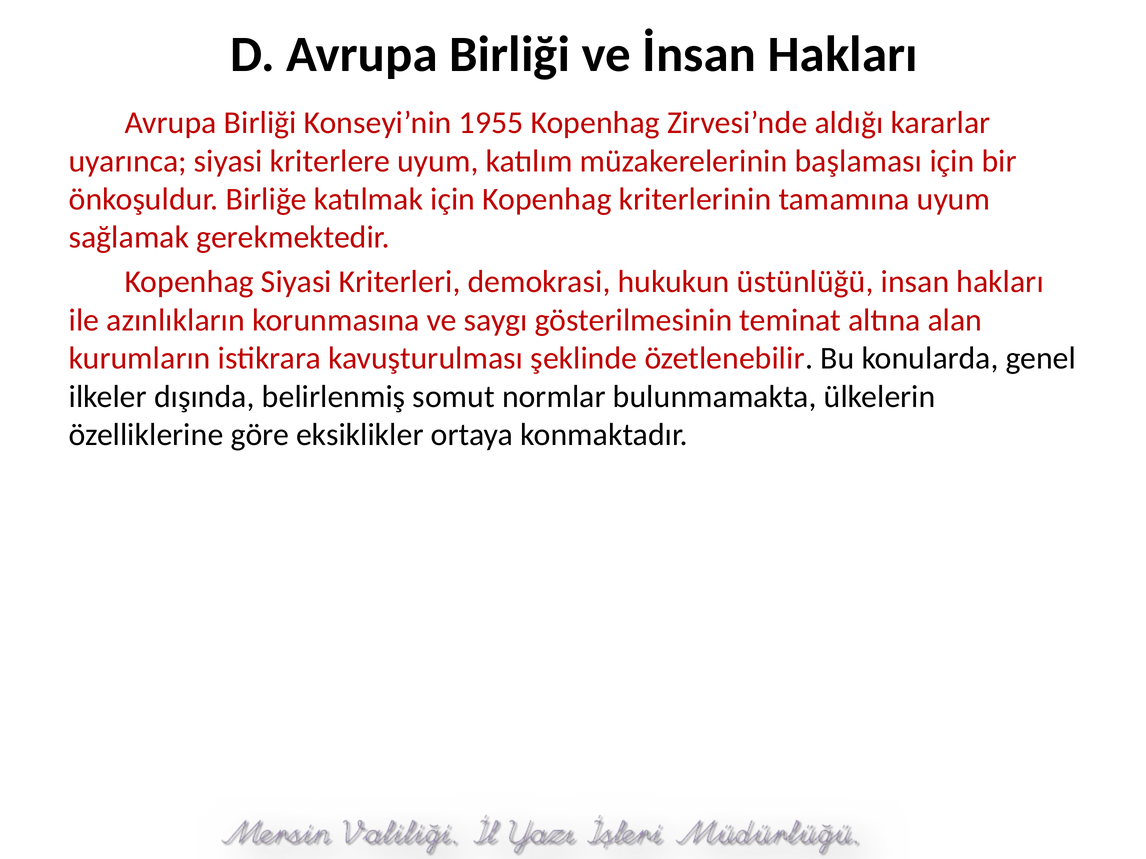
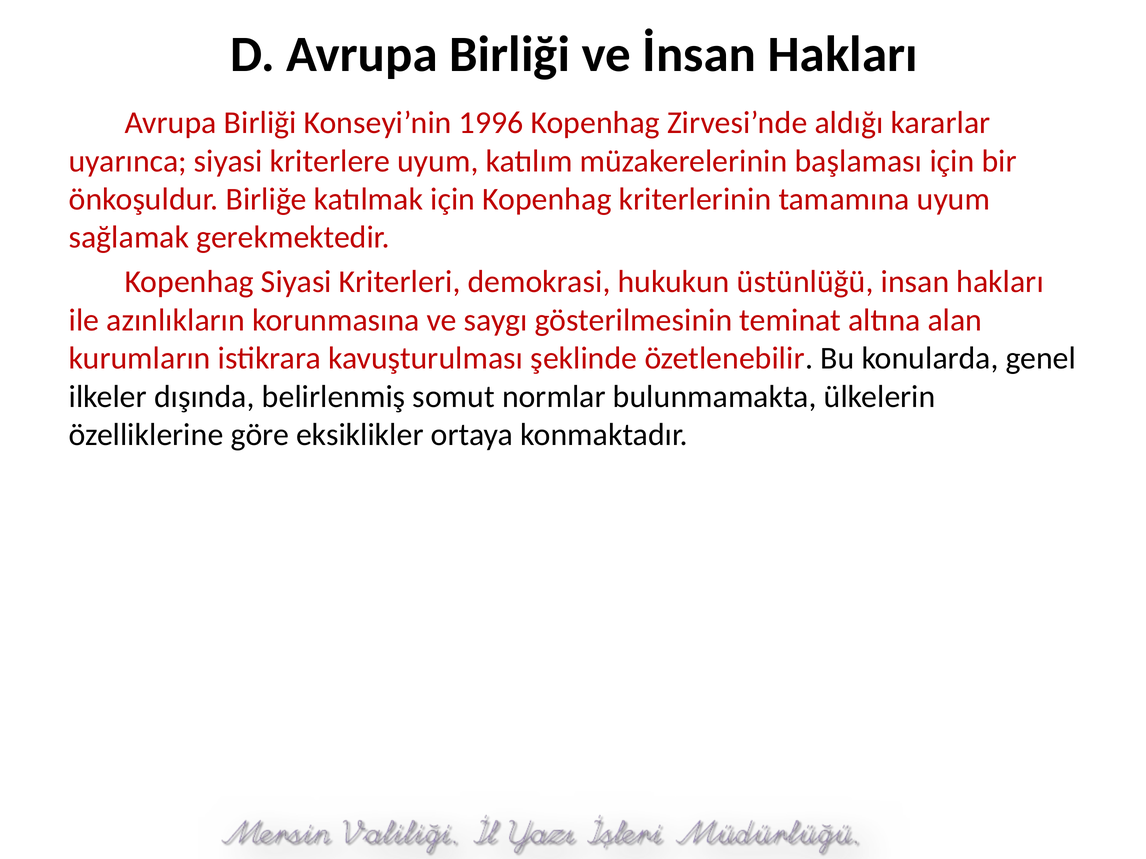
1955: 1955 -> 1996 (491, 123)
